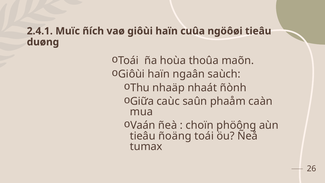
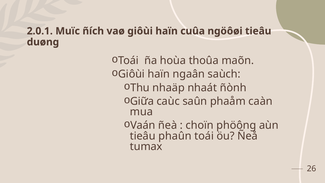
2.4.1: 2.4.1 -> 2.0.1 (40, 31)
ñoäng: ñoäng -> phaûn (175, 136)
